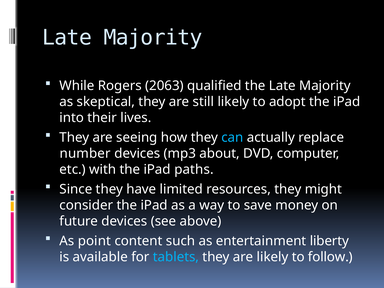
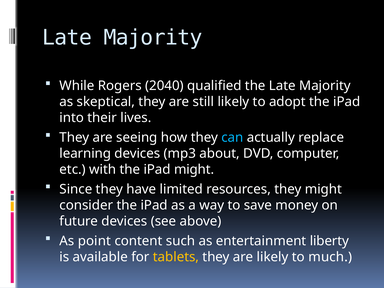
2063: 2063 -> 2040 (164, 86)
number: number -> learning (85, 153)
iPad paths: paths -> might (194, 169)
tablets colour: light blue -> yellow (176, 257)
follow: follow -> much (330, 257)
